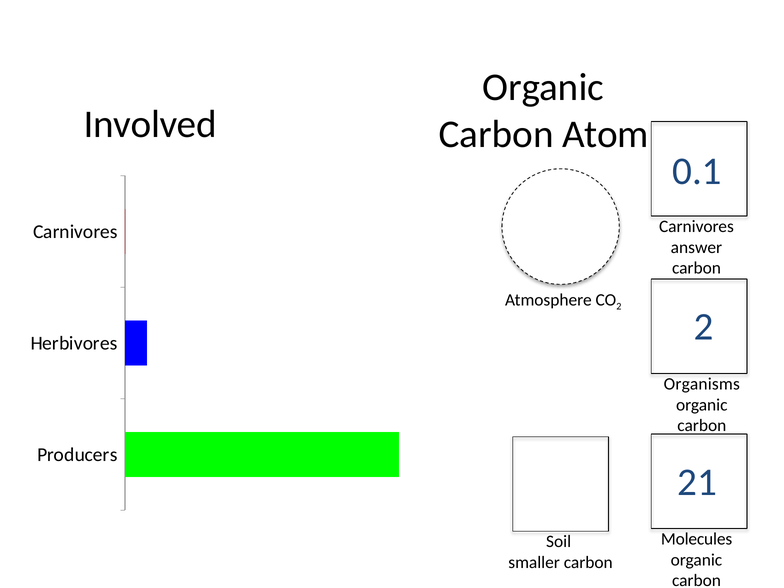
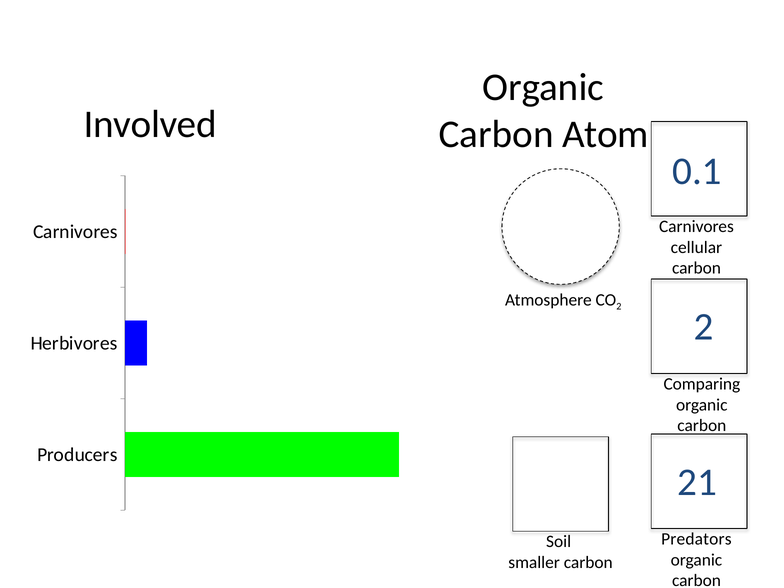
answer: answer -> cellular (696, 247)
Organisms: Organisms -> Comparing (702, 384)
Molecules: Molecules -> Predators (696, 539)
